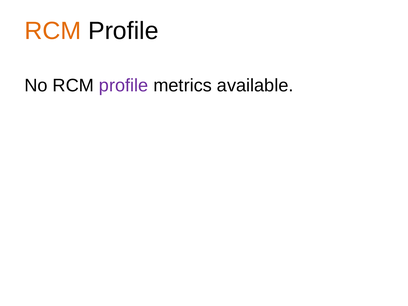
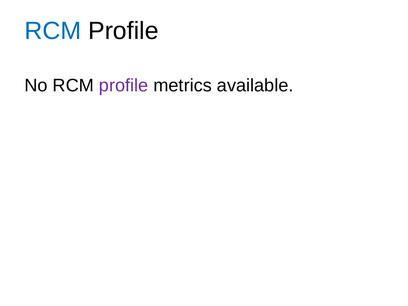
RCM colour: orange -> blue (53, 31)
